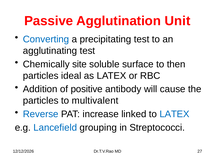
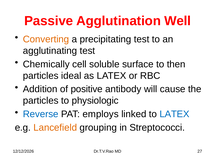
Unit: Unit -> Well (178, 21)
Converting colour: blue -> orange (46, 39)
site: site -> cell (79, 64)
multivalent: multivalent -> physiologic (95, 100)
increase: increase -> employs (101, 114)
Lancefield colour: blue -> orange (55, 127)
